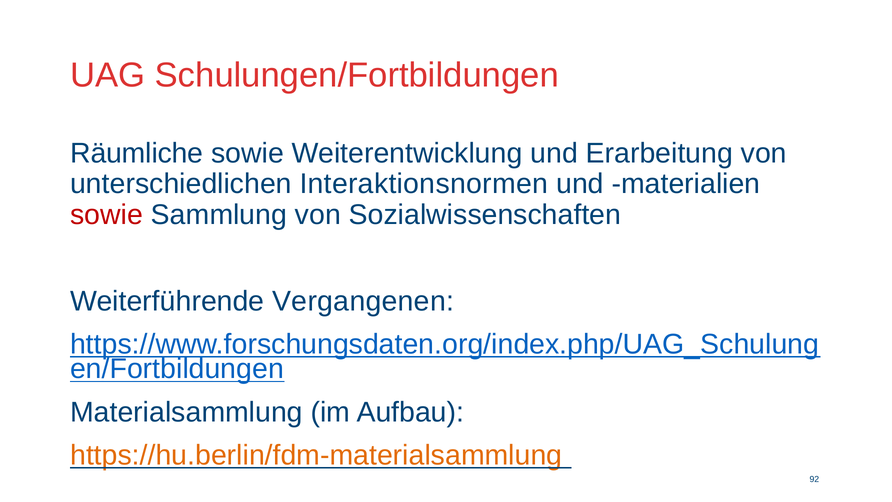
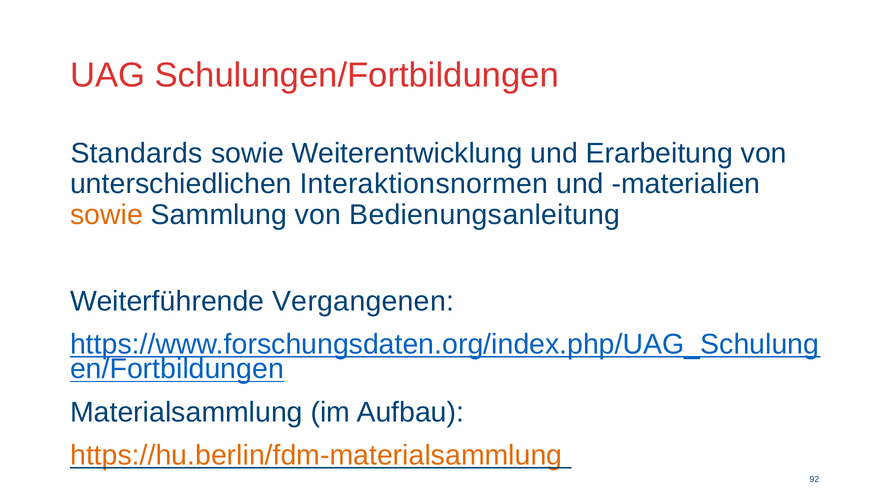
Räumliche: Räumliche -> Standards (137, 153)
sowie colour: red -> orange (107, 215)
Sozialwissenschaften: Sozialwissenschaften -> Bedienungsanleitung (485, 215)
